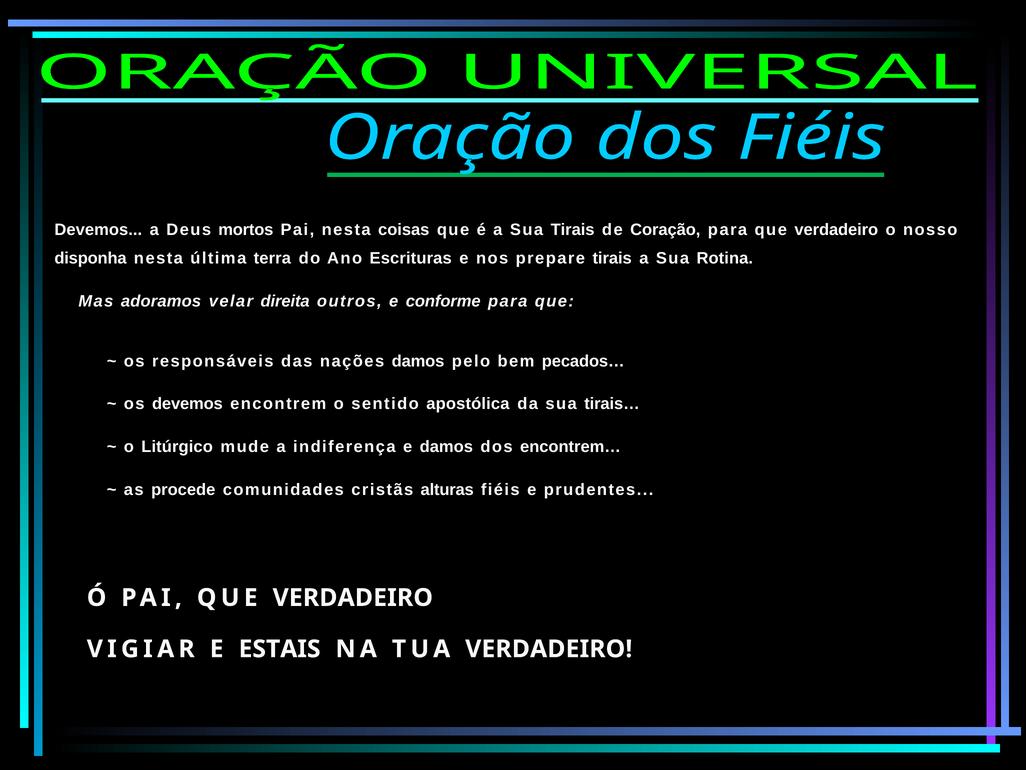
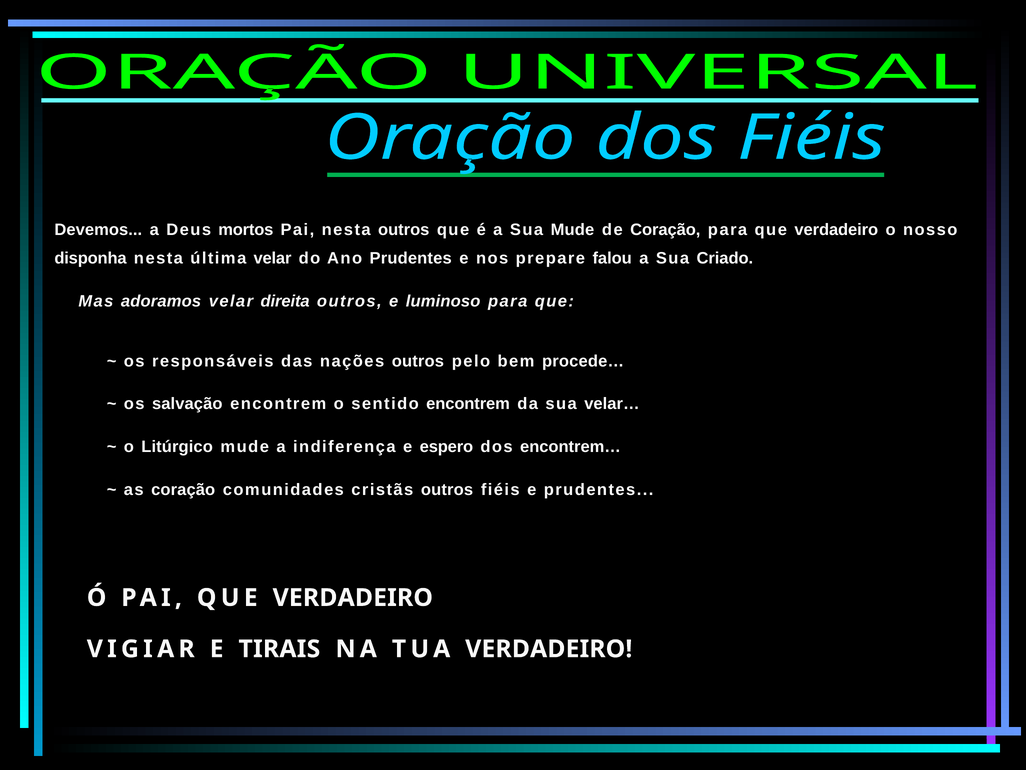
nesta coisas: coisas -> outros (404, 230)
Sua Tirais: Tirais -> Mude (572, 230)
última terra: terra -> velar (272, 258)
Ano Escrituras: Escrituras -> Prudentes (411, 258)
prepare tirais: tirais -> falou (612, 258)
Rotina: Rotina -> Criado (725, 258)
conforme: conforme -> luminoso (443, 301)
nações damos: damos -> outros (418, 361)
pecados…: pecados… -> procede… (583, 361)
os devemos: devemos -> salvação (187, 404)
sentido apostólica: apostólica -> encontrem (468, 404)
tirais…: tirais… -> velar… (612, 404)
e damos: damos -> espero (446, 447)
as procede: procede -> coração (183, 489)
cristãs alturas: alturas -> outros (447, 489)
ESTAIS: ESTAIS -> TIRAIS (279, 649)
